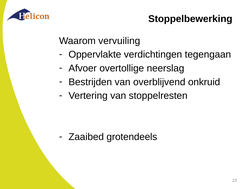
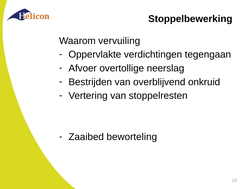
grotendeels: grotendeels -> beworteling (132, 137)
